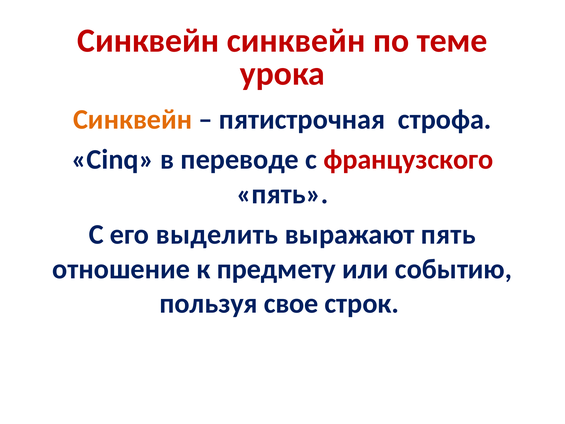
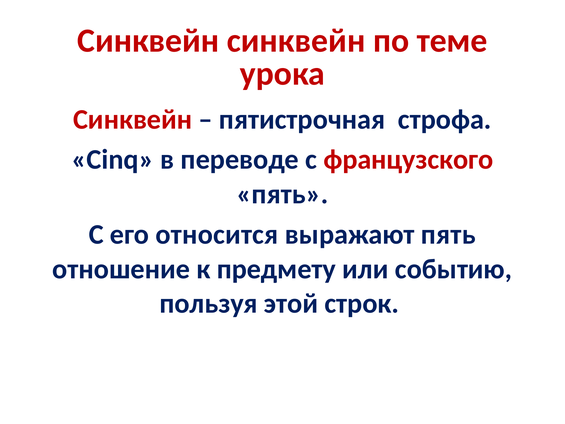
Синквейн colour: orange -> red (133, 119)
выделить: выделить -> относится (217, 234)
свое: свое -> этой (291, 303)
